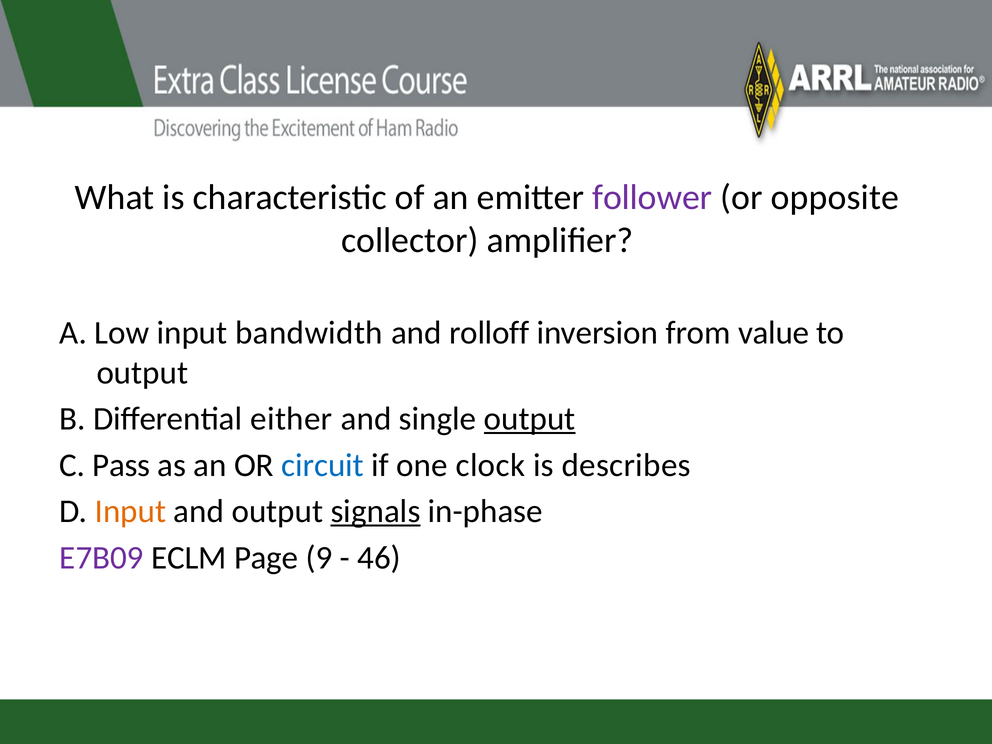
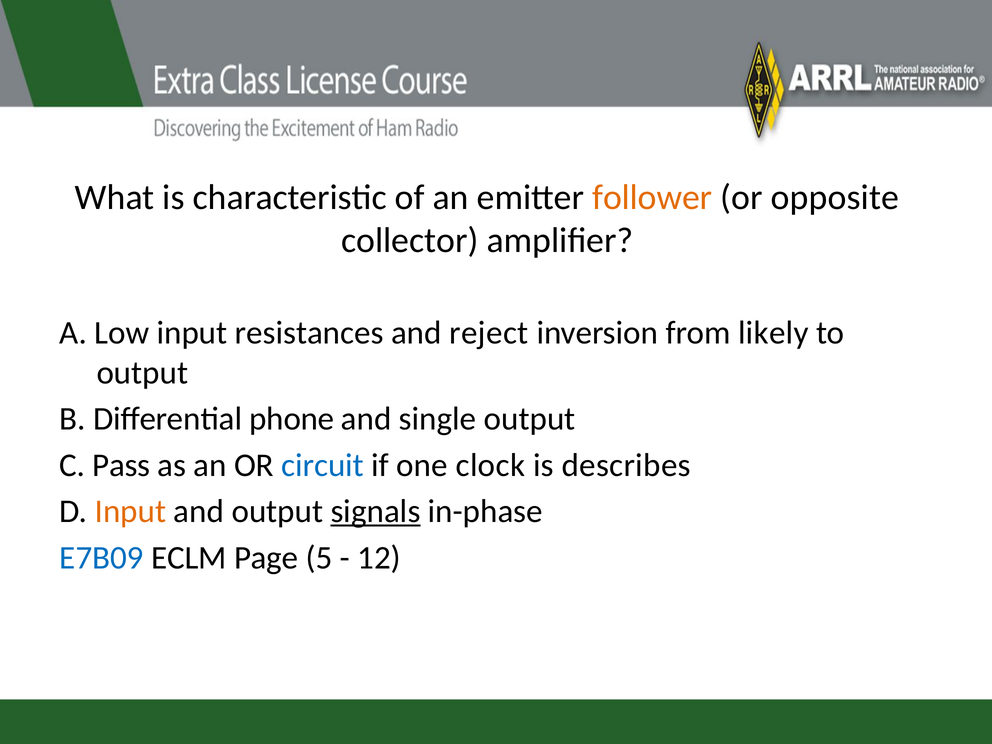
follower colour: purple -> orange (652, 198)
bandwidth: bandwidth -> resistances (309, 333)
rolloff: rolloff -> reject (489, 333)
value: value -> likely (773, 333)
either: either -> phone (292, 419)
output underline: present -> none (530, 419)
E7B09 colour: purple -> blue (102, 558)
9: 9 -> 5 (319, 558)
46: 46 -> 12 (379, 558)
